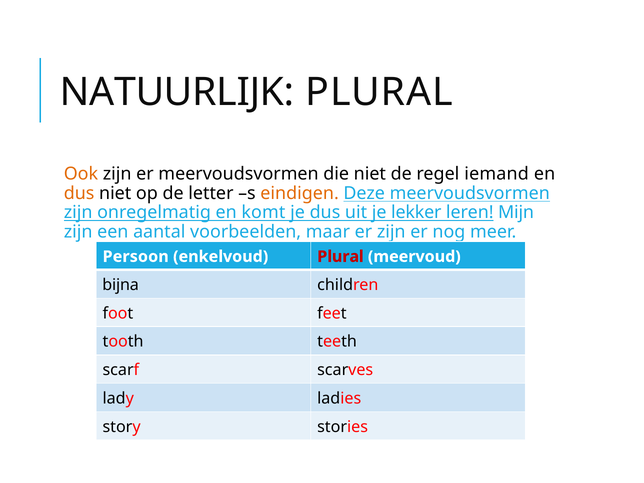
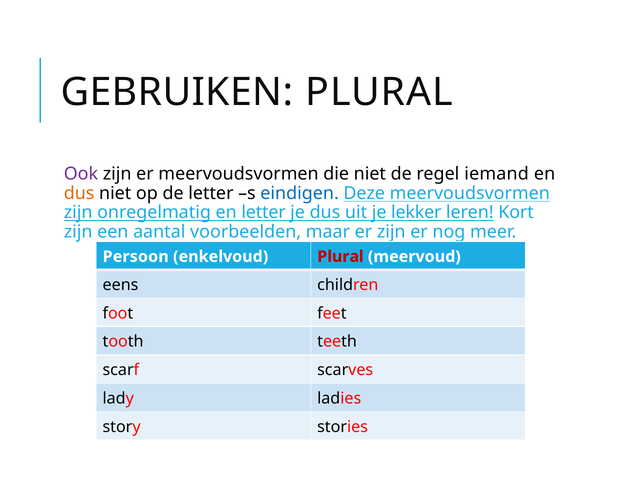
NATUURLIJK: NATUURLIJK -> GEBRUIKEN (177, 92)
Ook colour: orange -> purple (81, 174)
eindigen colour: orange -> blue (300, 193)
en komt: komt -> letter (264, 212)
Mijn: Mijn -> Kort (516, 212)
bijna: bijna -> eens (121, 285)
